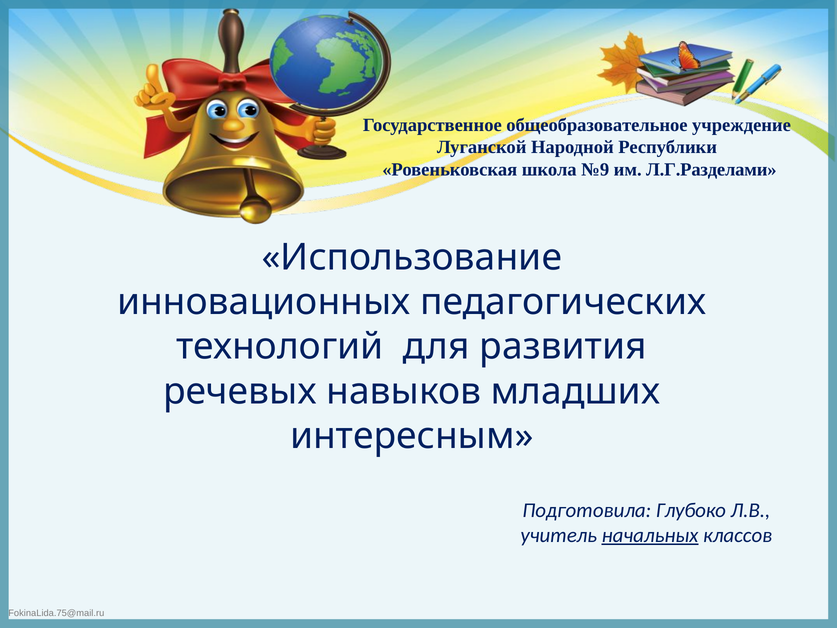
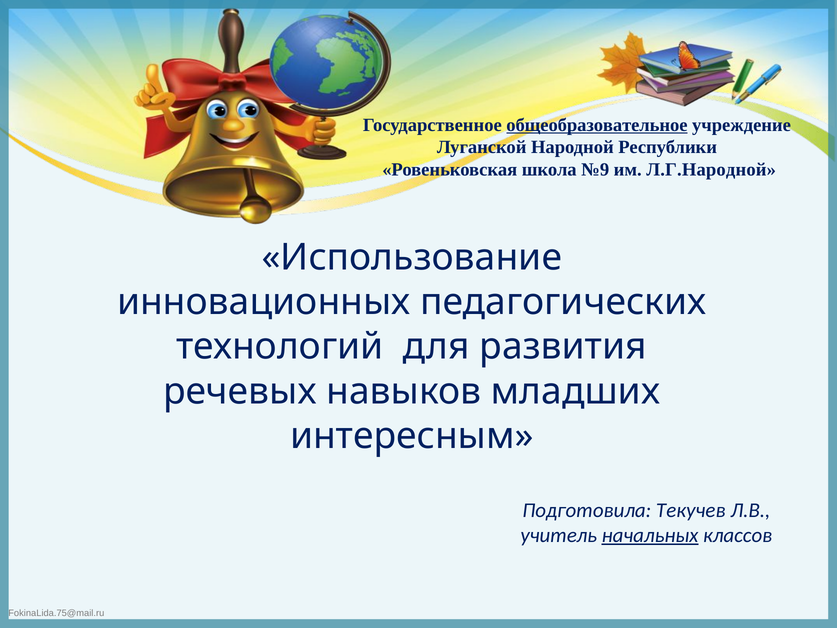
общеобразовательное underline: none -> present (597, 125)
Л.Г.Разделами: Л.Г.Разделами -> Л.Г.Народной (711, 169)
Глубоко: Глубоко -> Текучев (691, 510)
